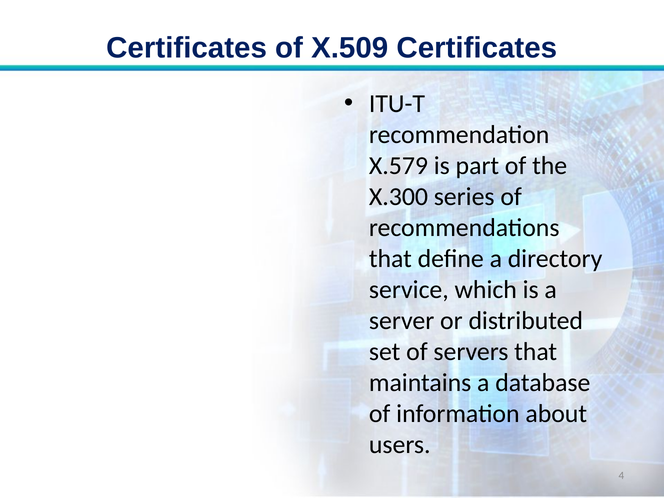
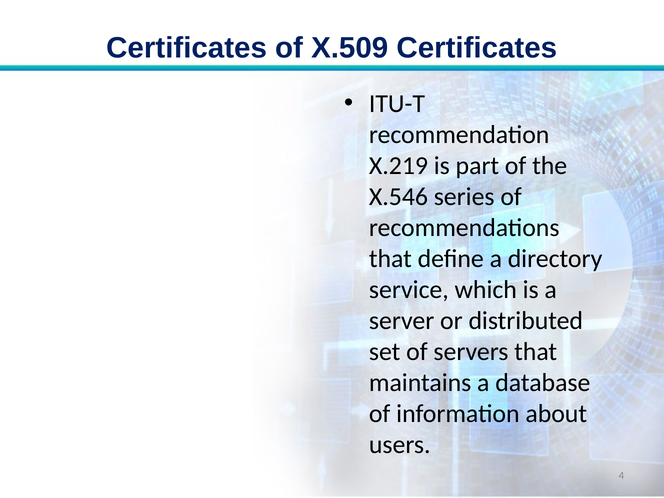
X.579: X.579 -> X.219 (398, 166)
X.300: X.300 -> X.546 (398, 197)
